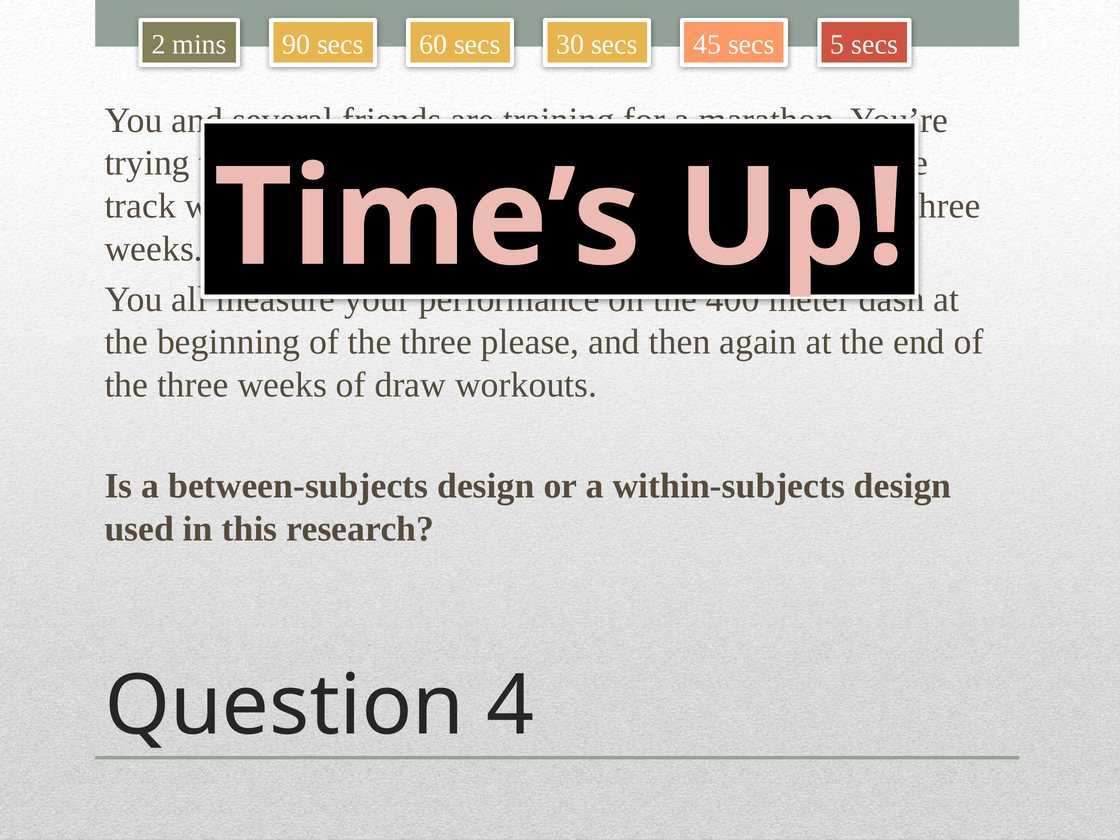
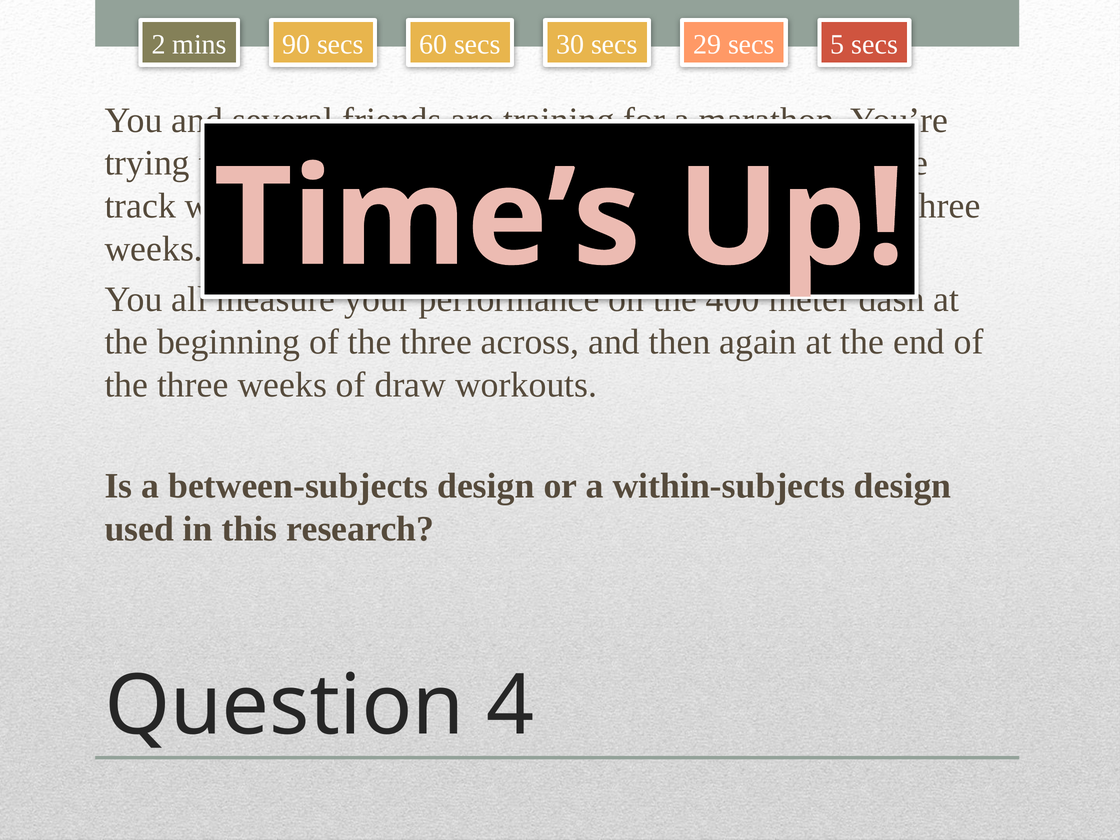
45: 45 -> 29 (707, 44)
please: please -> across (530, 342)
